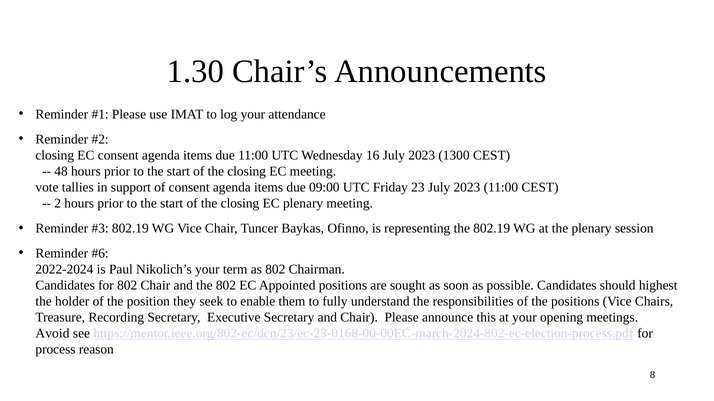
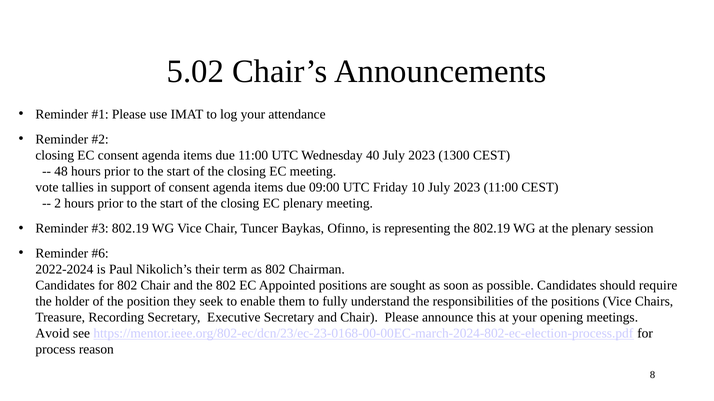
1.30: 1.30 -> 5.02 (195, 71)
16: 16 -> 40 (373, 155)
23: 23 -> 10 (418, 188)
Nikolich’s your: your -> their (207, 270)
highest: highest -> require (658, 286)
